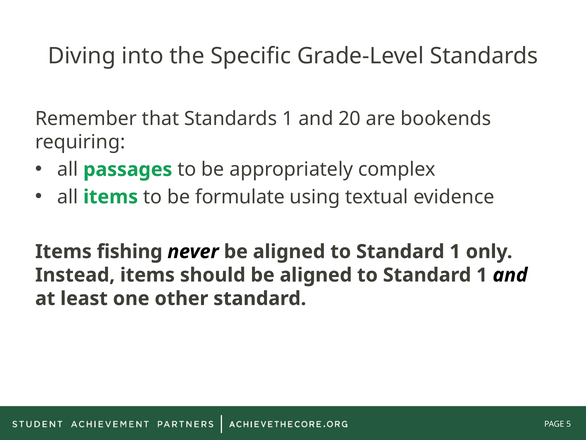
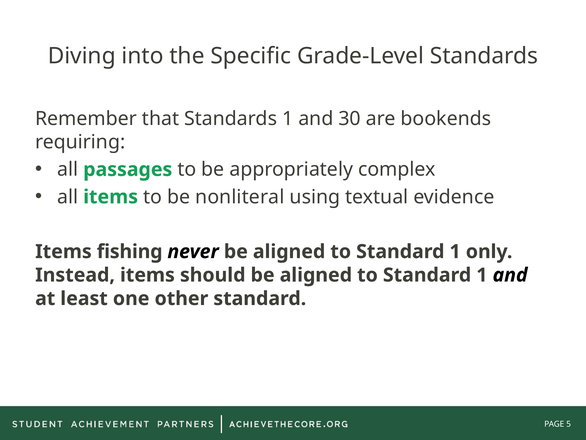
20: 20 -> 30 (350, 119)
formulate: formulate -> nonliteral (240, 197)
